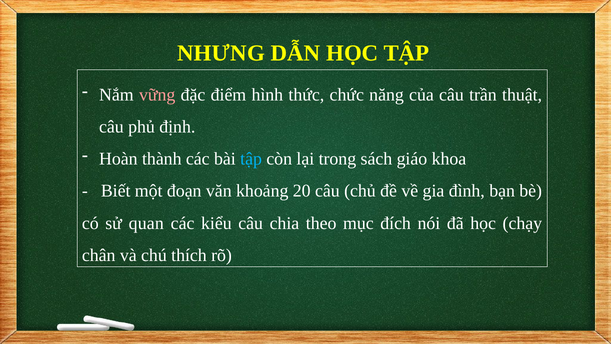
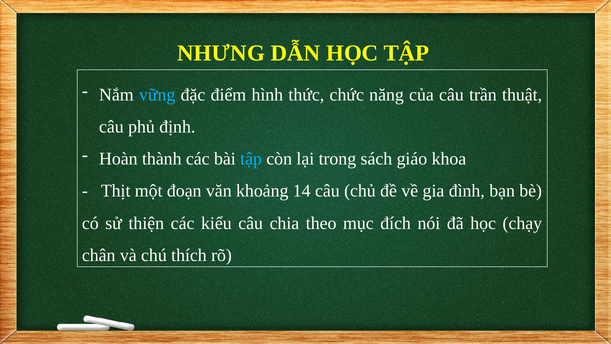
vững colour: pink -> light blue (157, 95)
Biết: Biết -> Thịt (116, 191)
20: 20 -> 14 (302, 191)
quan: quan -> thiện (146, 223)
